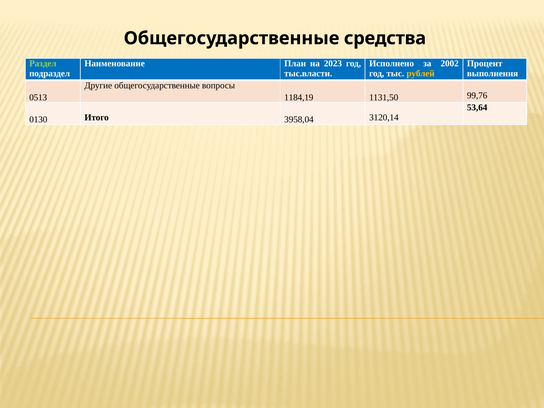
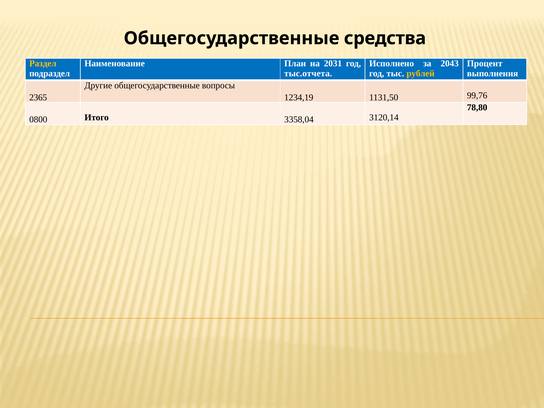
Раздел colour: light green -> yellow (43, 63)
2023: 2023 -> 2031 (333, 63)
2002: 2002 -> 2043 (450, 63)
тыс.власти: тыс.власти -> тыс.отчета (308, 73)
0513: 0513 -> 2365 (38, 97)
1184,19: 1184,19 -> 1234,19 (299, 97)
53,64: 53,64 -> 78,80 (477, 108)
0130: 0130 -> 0800 (38, 120)
3958,04: 3958,04 -> 3358,04 (299, 120)
